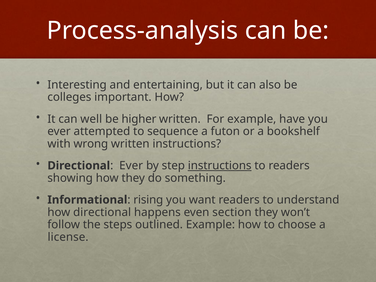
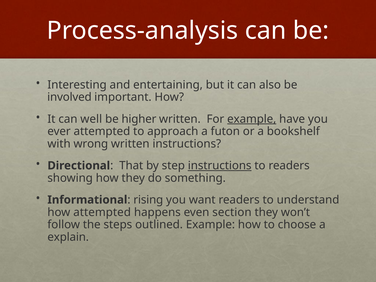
colleges: colleges -> involved (69, 97)
example underline: none -> present (252, 119)
sequence: sequence -> approach (173, 131)
Ever: Ever -> That (131, 166)
how directional: directional -> attempted (102, 212)
license: license -> explain (68, 237)
